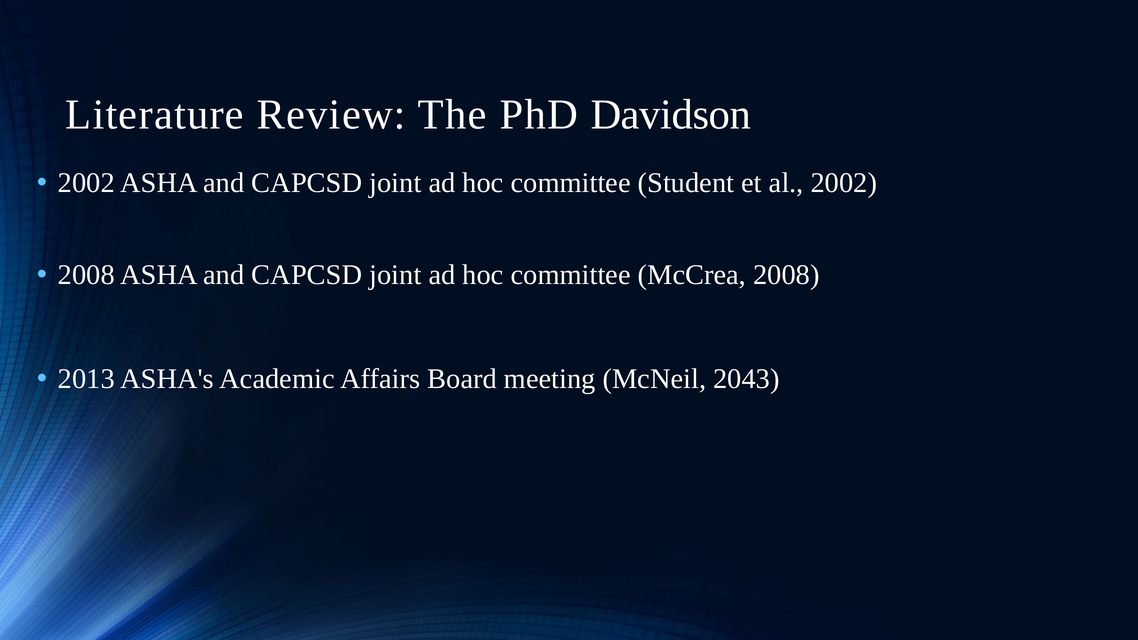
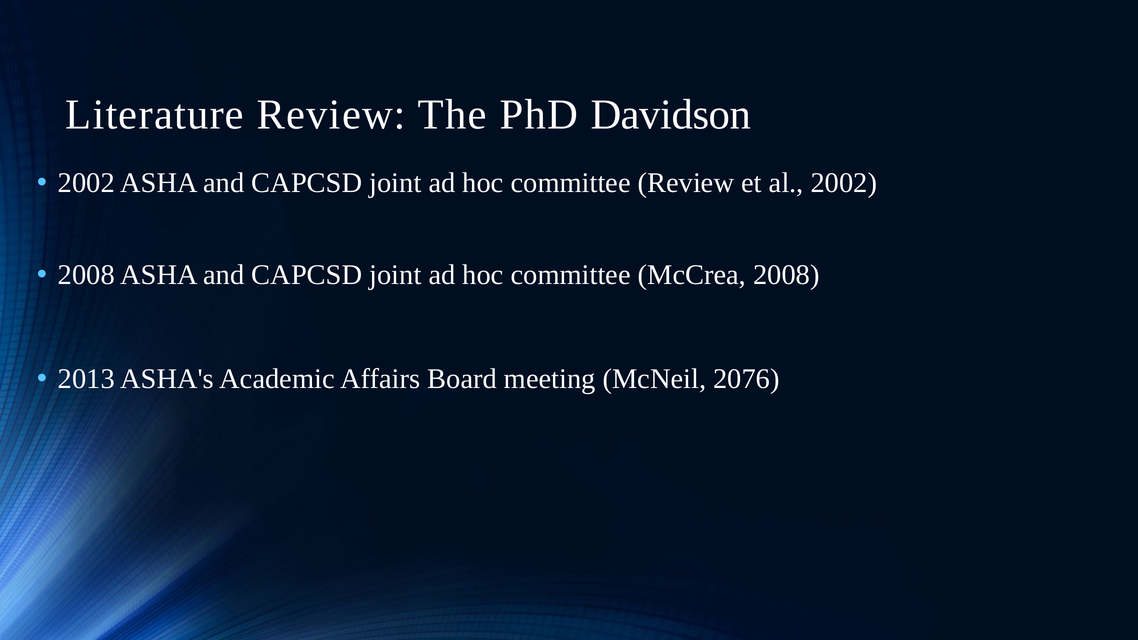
committee Student: Student -> Review (686, 183)
2043: 2043 -> 2076 (746, 379)
